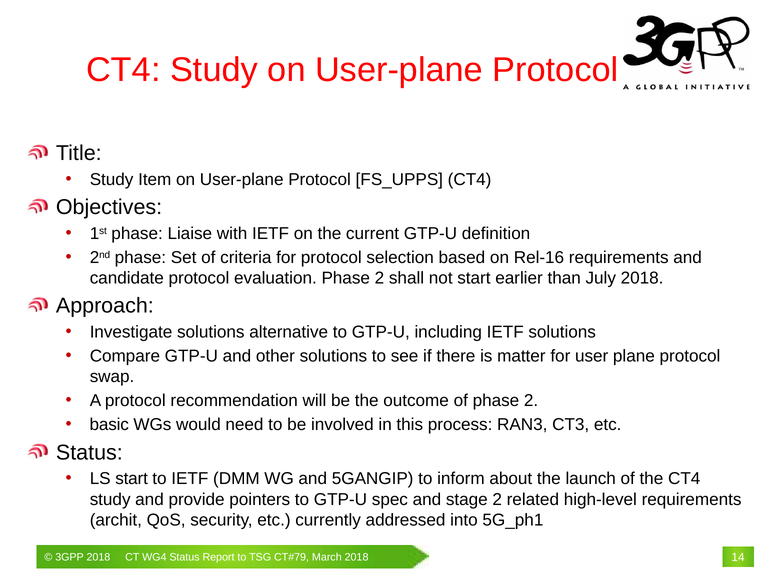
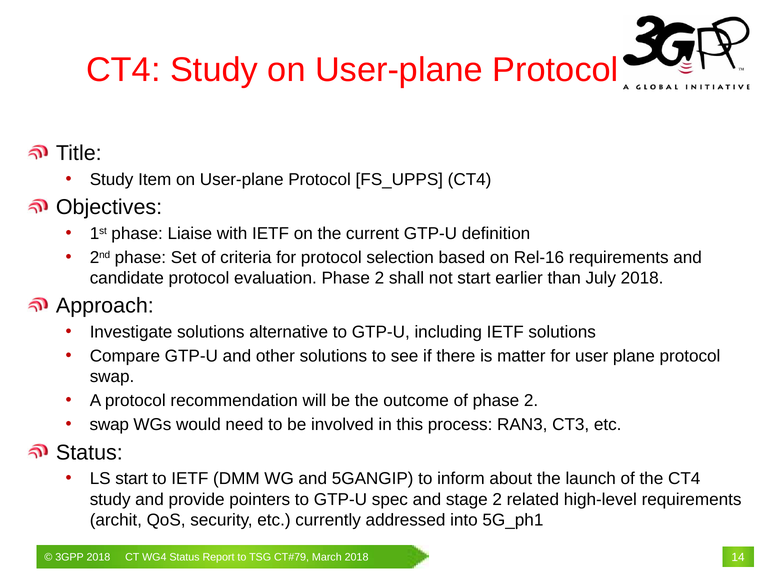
basic: basic -> swap (109, 425)
